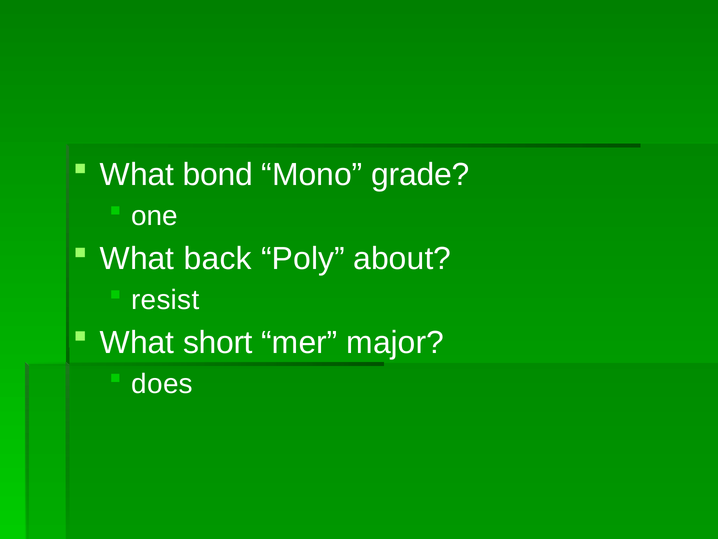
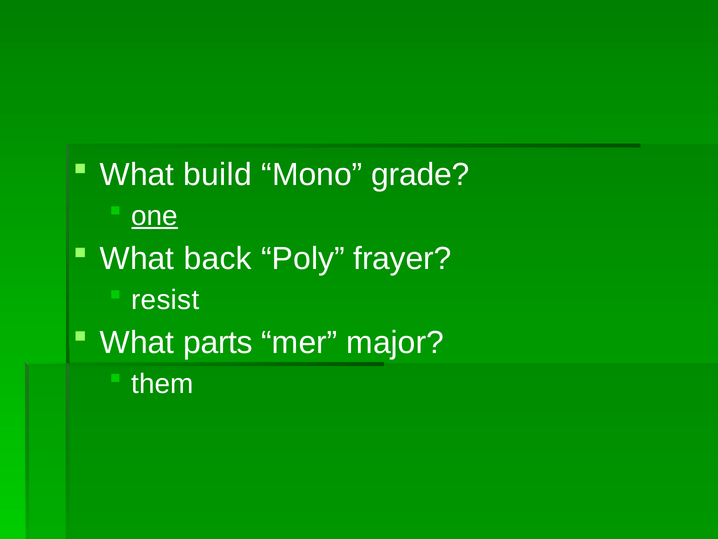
bond: bond -> build (218, 175)
one underline: none -> present (155, 216)
about: about -> frayer (402, 258)
short: short -> parts (218, 342)
does: does -> them (162, 383)
